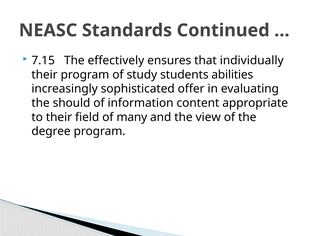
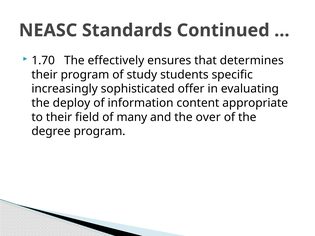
7.15: 7.15 -> 1.70 (43, 61)
individually: individually -> determines (252, 61)
abilities: abilities -> specific (232, 75)
should: should -> deploy (71, 103)
view: view -> over (208, 117)
